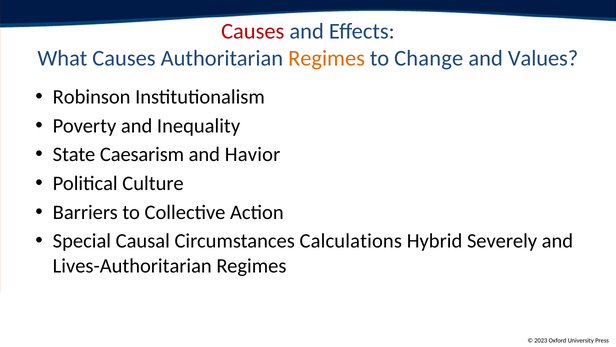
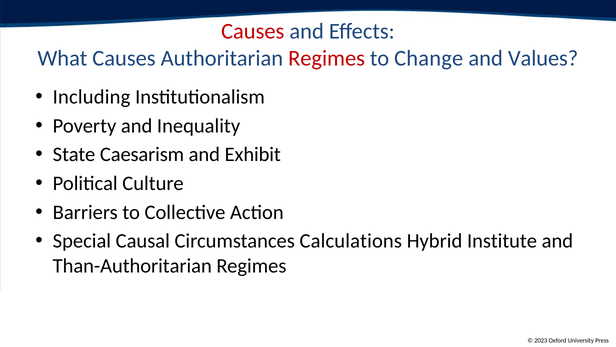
Regimes colour: orange -> red (327, 58)
Robinson: Robinson -> Including (92, 97)
Havior: Havior -> Exhibit (253, 154)
Severely: Severely -> Institute (502, 241)
Lives-Authoritarian: Lives-Authoritarian -> Than-Authoritarian (132, 265)
